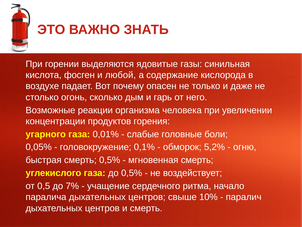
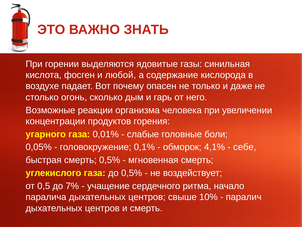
5,2%: 5,2% -> 4,1% (215, 147)
огню: огню -> себе (245, 147)
